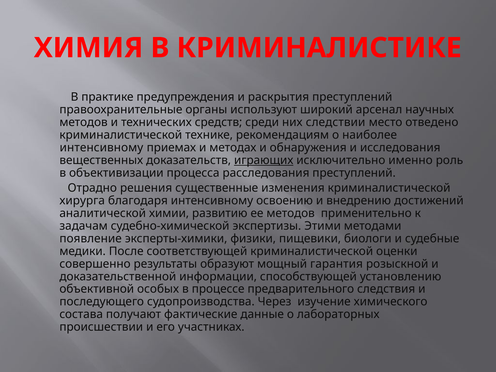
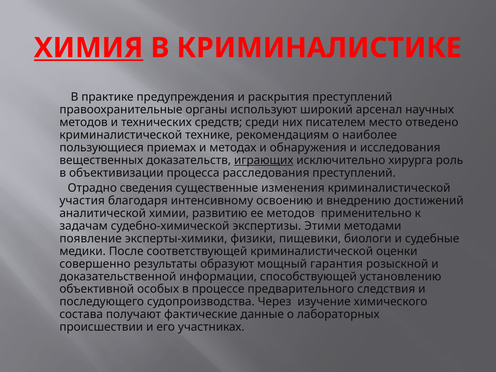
ХИМИЯ underline: none -> present (89, 48)
следствии: следствии -> писателем (336, 122)
интенсивному: интенсивному -> пользующиеся (102, 148)
именно: именно -> хирурга (411, 160)
решения: решения -> сведения (146, 188)
хирурга: хирурга -> участия (82, 201)
